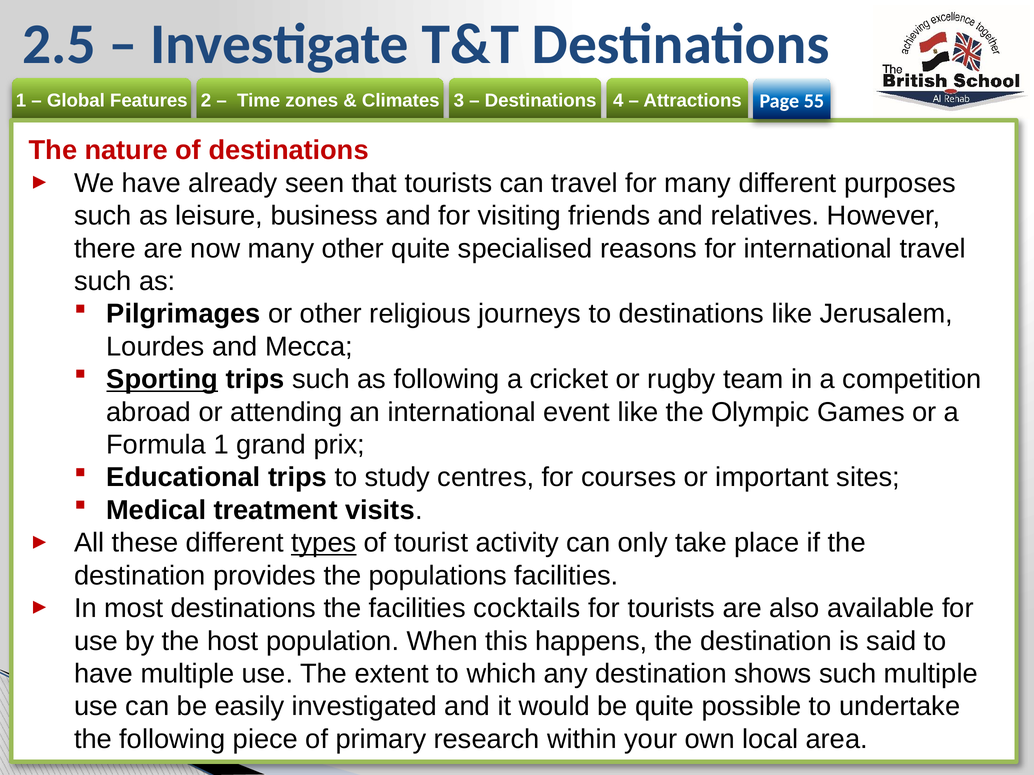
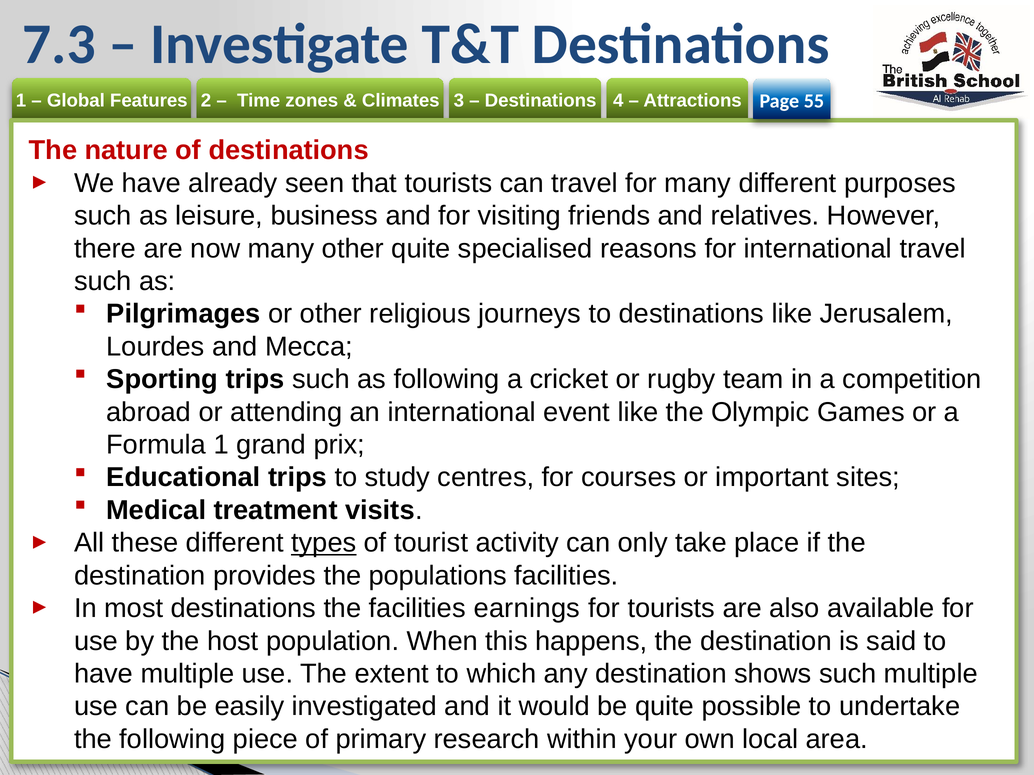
2.5: 2.5 -> 7.3 (59, 44)
Sporting underline: present -> none (162, 380)
cocktails: cocktails -> earnings (527, 609)
